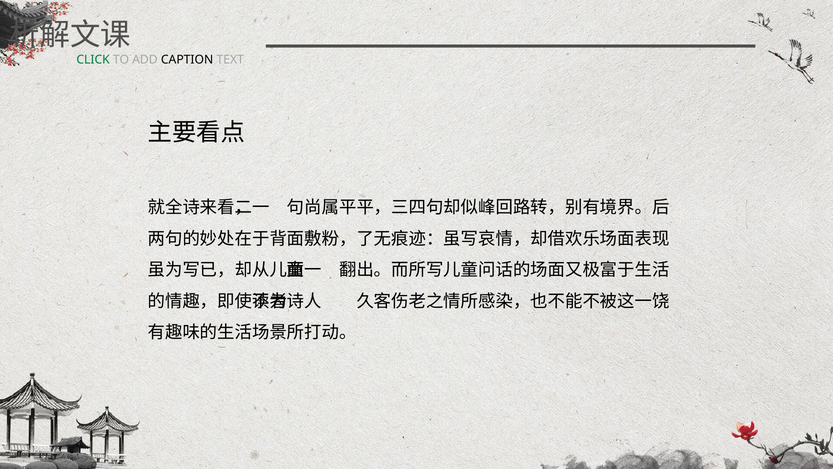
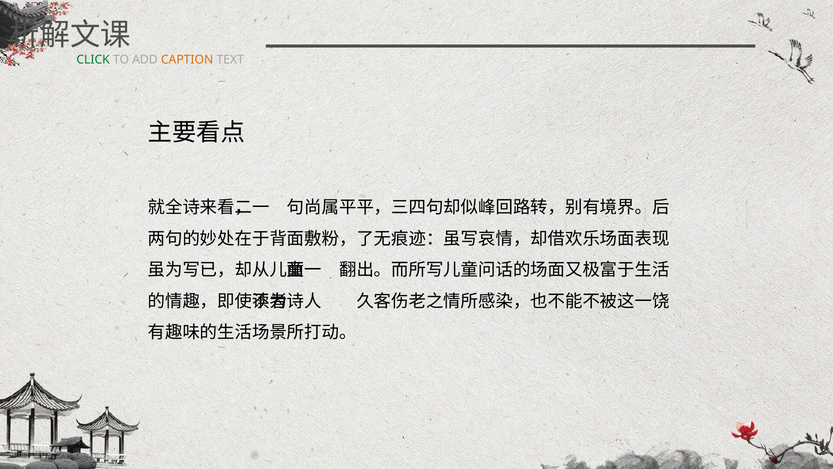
CAPTION colour: black -> orange (187, 60)
